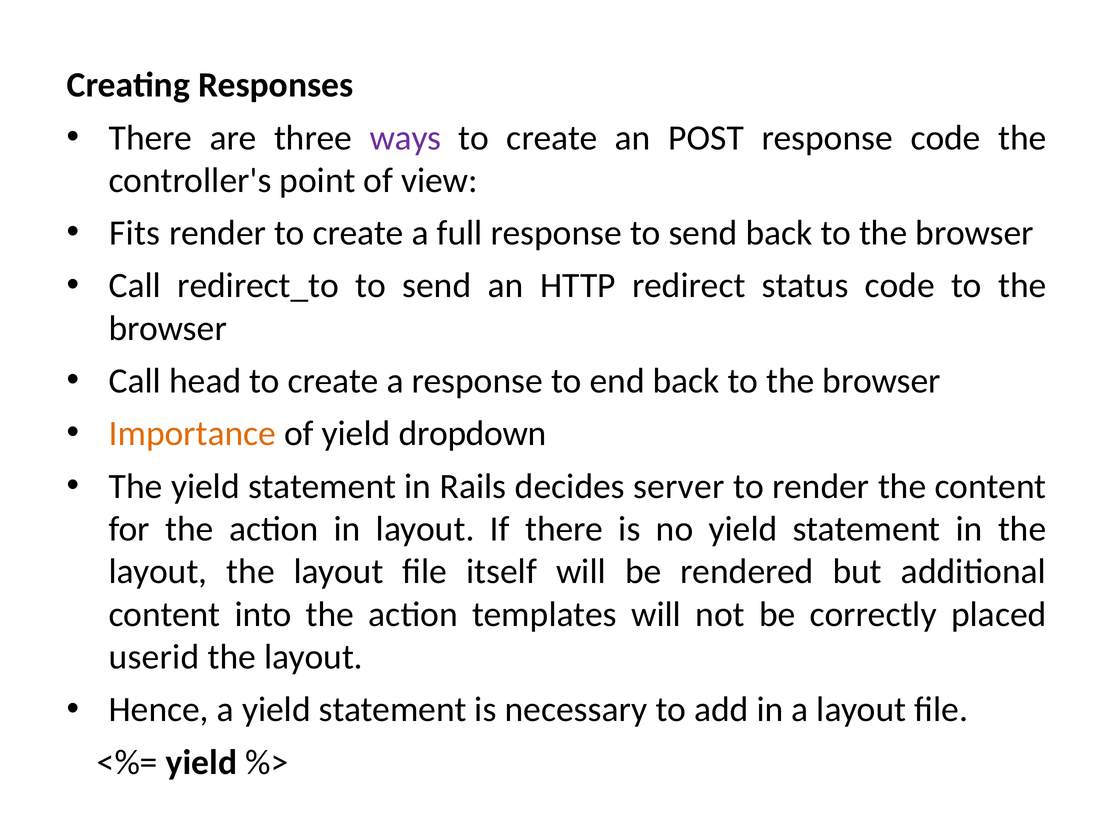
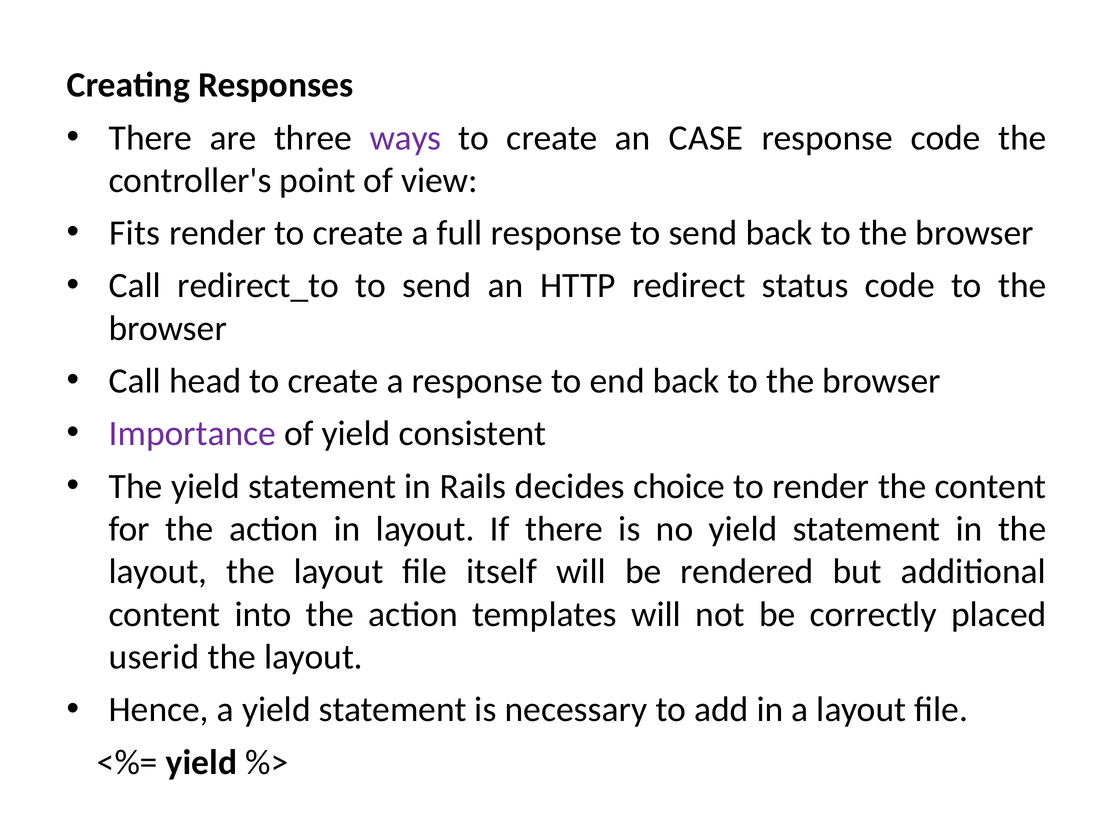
POST: POST -> CASE (706, 138)
Importance colour: orange -> purple (192, 434)
dropdown: dropdown -> consistent (472, 434)
server: server -> choice (679, 486)
